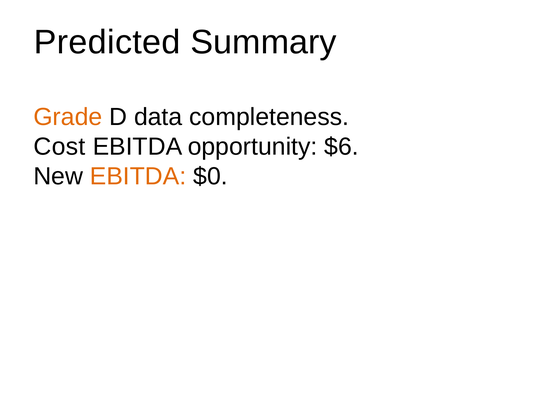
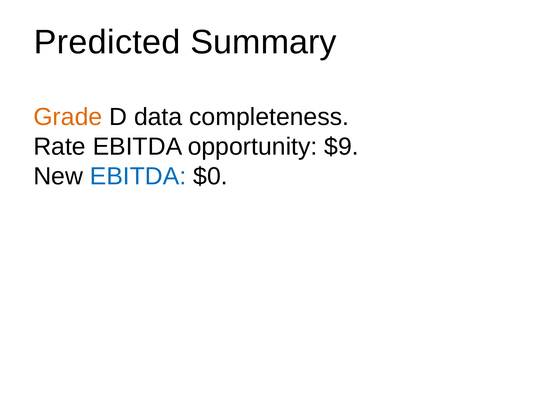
Cost: Cost -> Rate (60, 147)
$6: $6 -> $9 (341, 147)
EBITDA colour: orange -> blue (138, 177)
